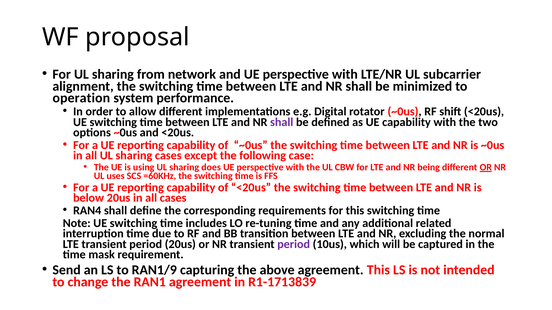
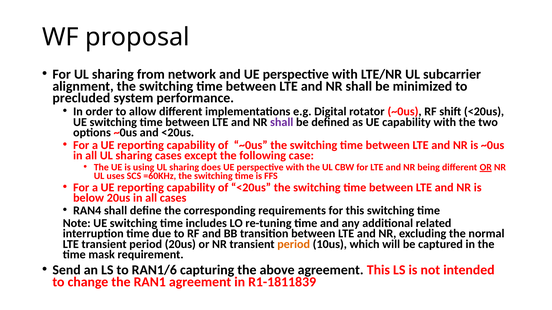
operation: operation -> precluded (81, 98)
period colour: purple -> orange (294, 244)
RAN1/9: RAN1/9 -> RAN1/6 (154, 270)
R1-1713839: R1-1713839 -> R1-1811839 (282, 282)
